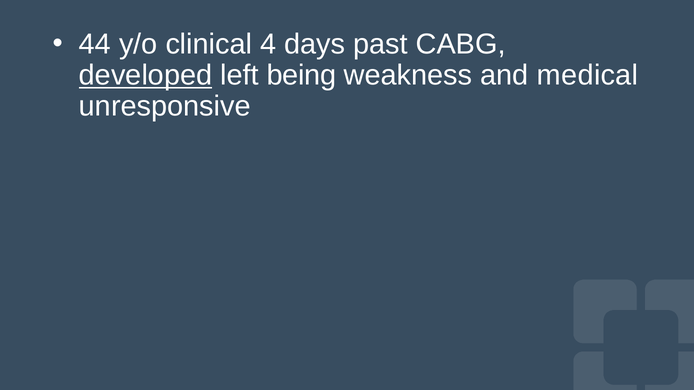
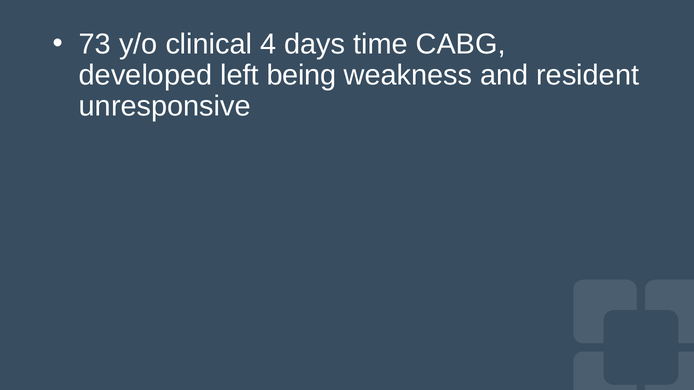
44: 44 -> 73 (95, 44)
past: past -> time (381, 44)
developed underline: present -> none (146, 75)
medical: medical -> resident (588, 75)
